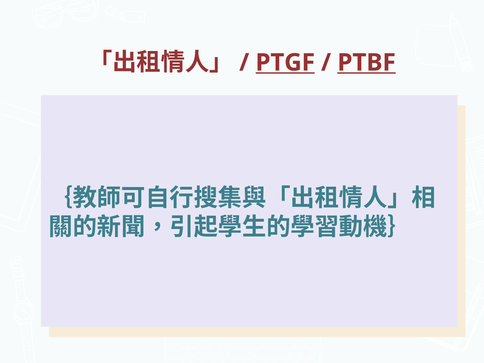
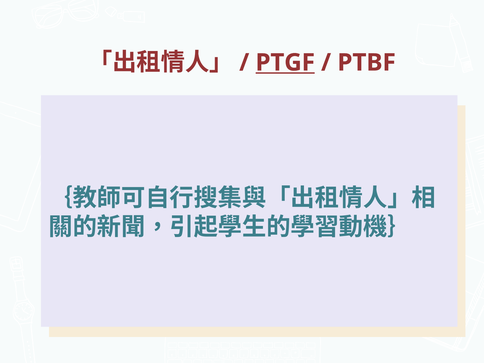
PTBF underline: present -> none (367, 63)
